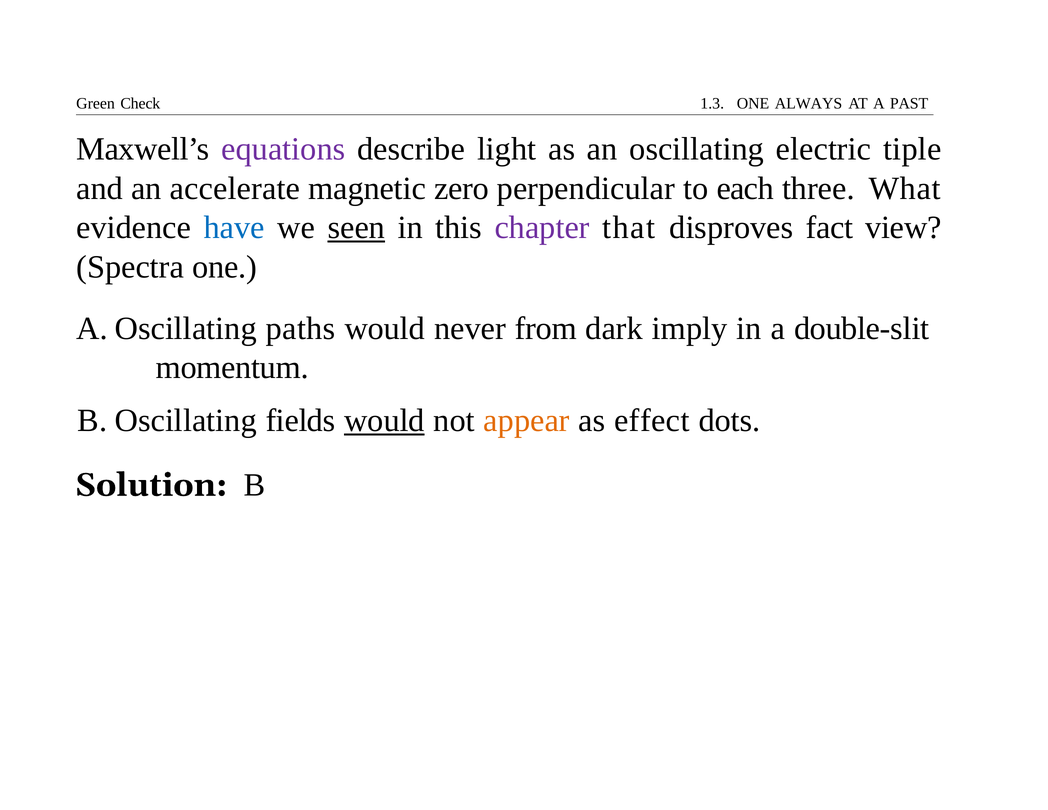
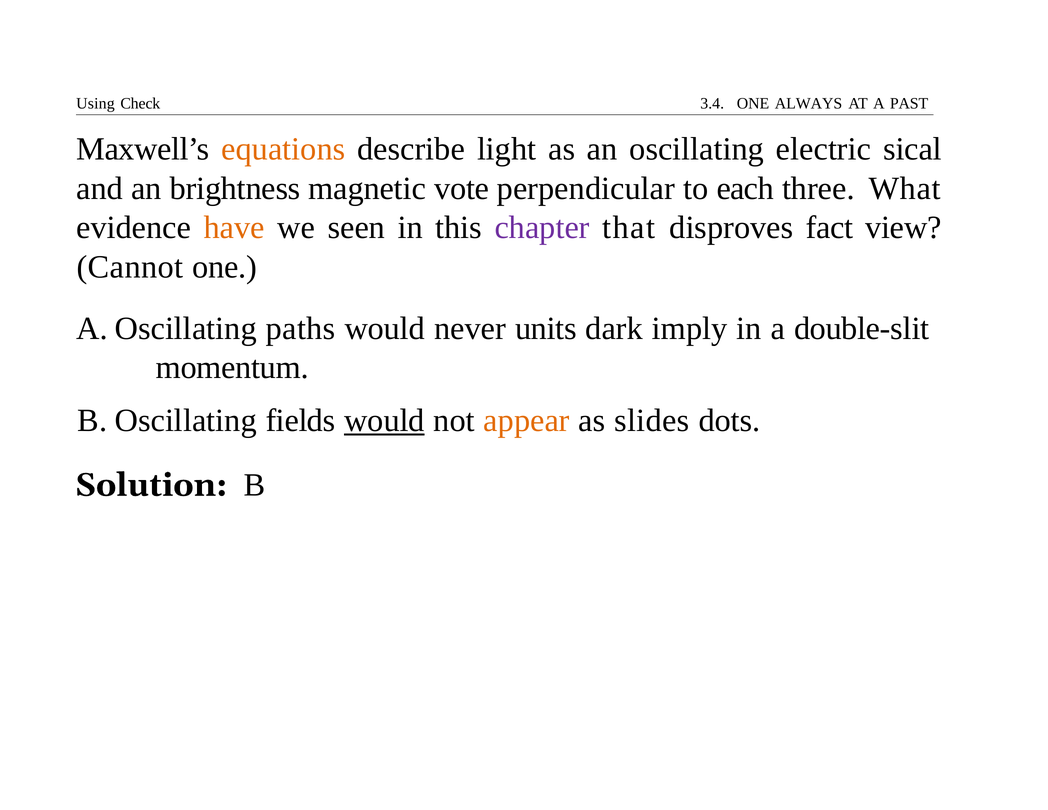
Green: Green -> Using (95, 103)
1.3: 1.3 -> 3.4 (712, 103)
equations colour: purple -> orange (283, 149)
tiple: tiple -> sical (913, 149)
accelerate: accelerate -> brightness (235, 188)
zero: zero -> vote (462, 188)
have colour: blue -> orange (234, 228)
seen underline: present -> none (356, 228)
Spectra: Spectra -> Cannot (130, 267)
from: from -> units (546, 328)
effect: effect -> slides (652, 420)
